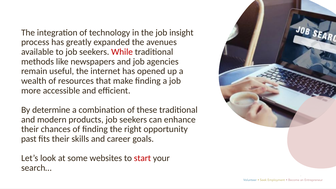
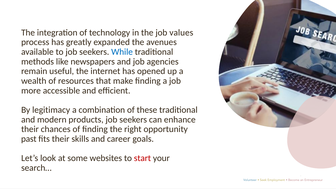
insight: insight -> values (181, 33)
While colour: red -> blue (122, 52)
determine: determine -> legitimacy (51, 110)
